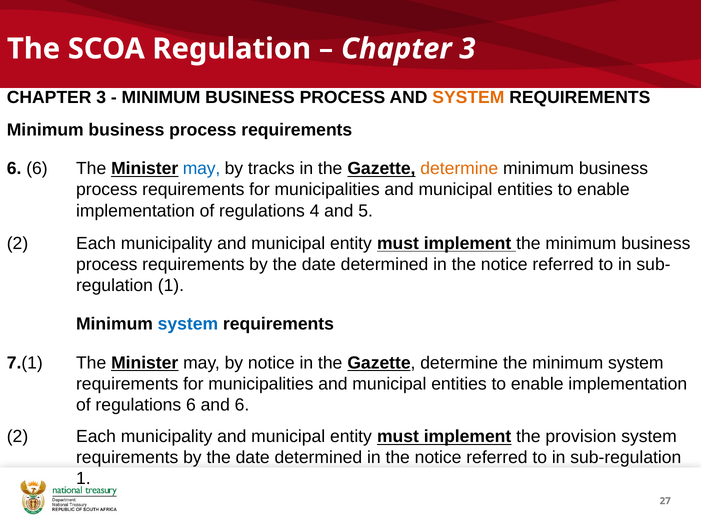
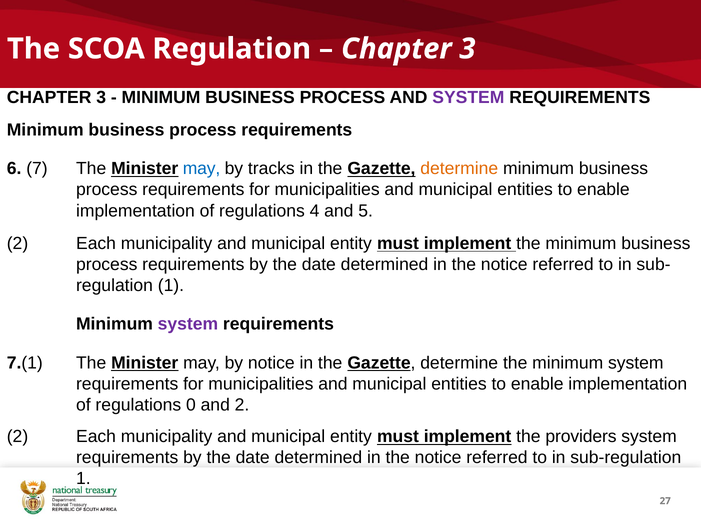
SYSTEM colour: orange -> purple (468, 97)
6 6: 6 -> 7 (37, 169)
system colour: blue -> purple (188, 324)
regulations 6: 6 -> 0 (191, 405)
and 6: 6 -> 2 (242, 405)
provision: provision -> providers (581, 436)
